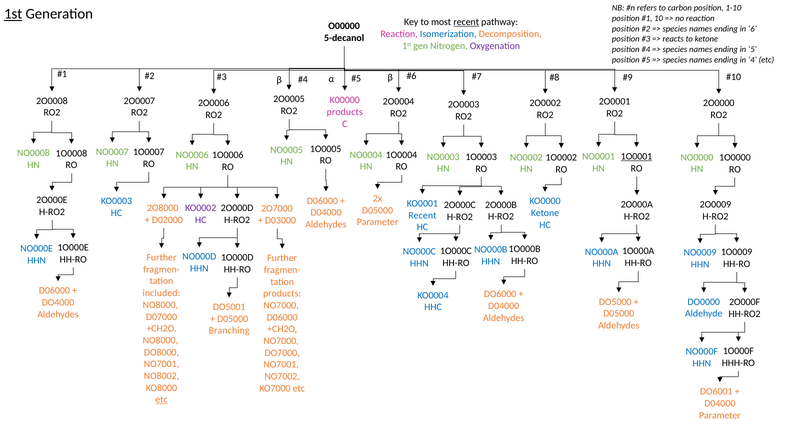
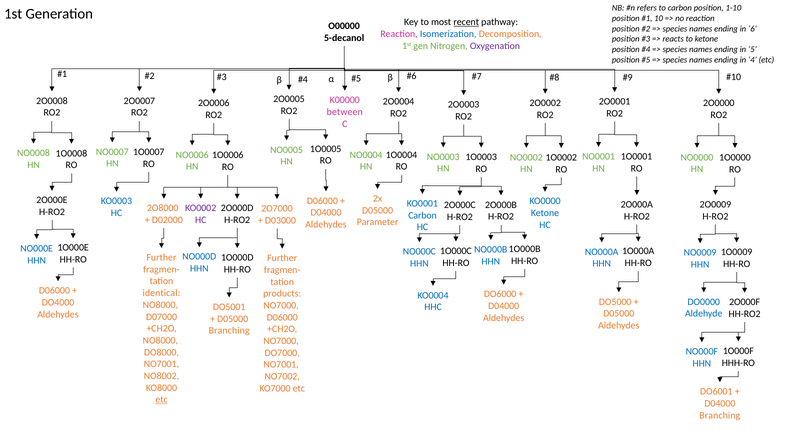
1st underline: present -> none (13, 14)
products: products -> between (345, 112)
1O0001 underline: present -> none (637, 157)
Recent: Recent -> Carbon (422, 215)
included: included -> identical (161, 293)
Parameter: Parameter -> Branching (720, 415)
